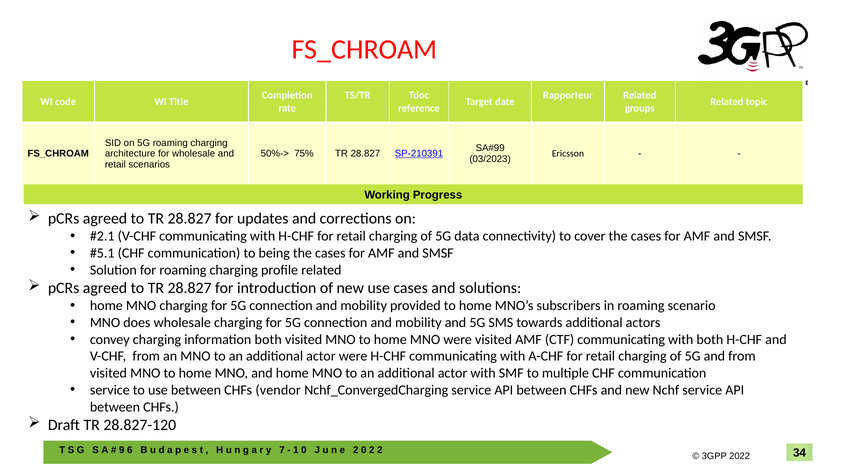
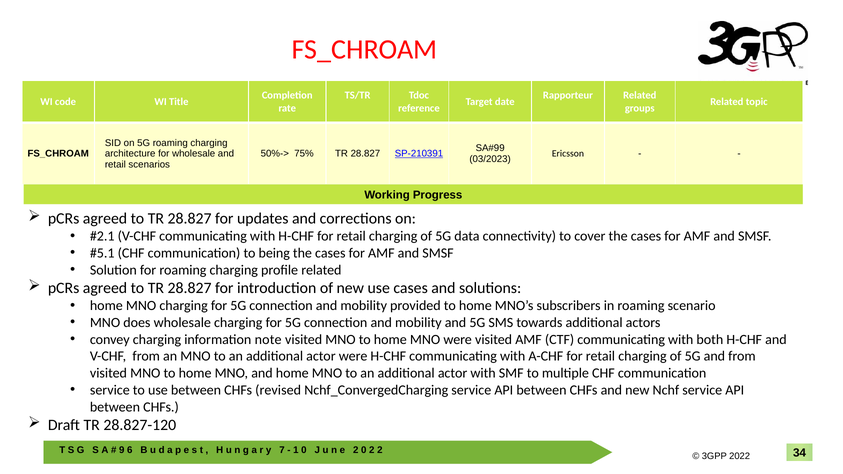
information both: both -> note (268, 340)
vendor: vendor -> revised (278, 390)
